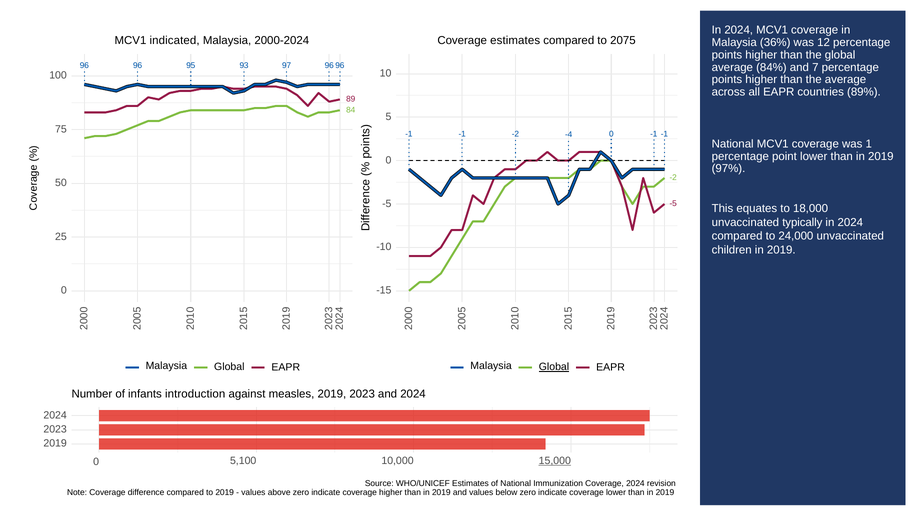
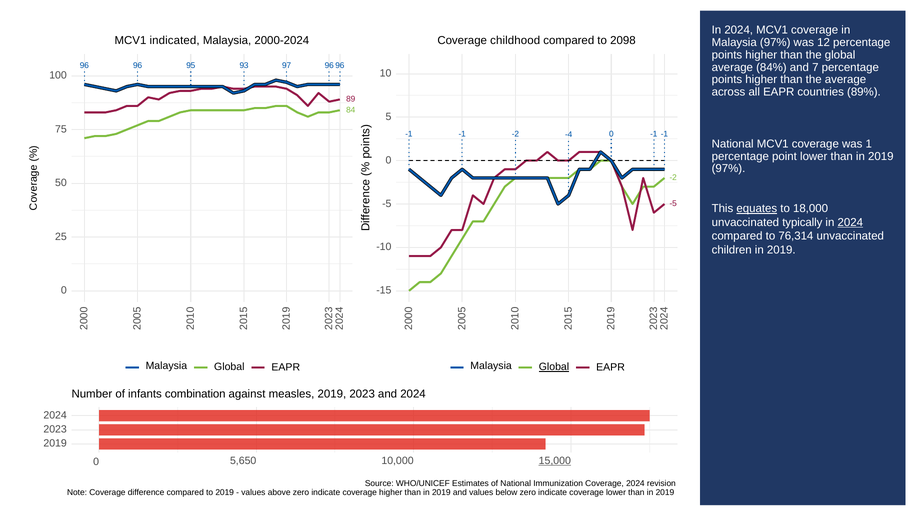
Coverage estimates: estimates -> childhood (515, 40)
2075: 2075 -> 2098 (623, 40)
Malaysia 36%: 36% -> 97% (775, 43)
equates underline: none -> present (757, 208)
2024 underline: none -> present (850, 222)
24,000: 24,000 -> 76,314 (796, 236)
introduction: introduction -> combination (195, 394)
5,100: 5,100 -> 5,650 (243, 461)
